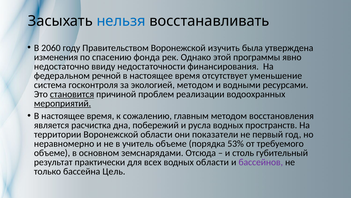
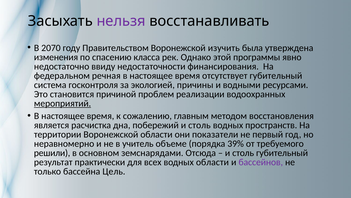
нельзя colour: blue -> purple (121, 21)
2060: 2060 -> 2070 (51, 48)
фонда: фонда -> класса (147, 57)
речной: речной -> речная (106, 75)
отсутствует уменьшение: уменьшение -> губительный (276, 75)
экологией методом: методом -> причины (195, 85)
становится underline: present -> none (72, 94)
побережий и русла: русла -> столь (199, 125)
53%: 53% -> 39% (236, 143)
объеме: объеме -> решили (52, 153)
